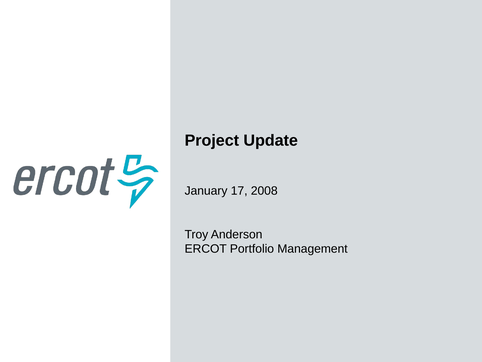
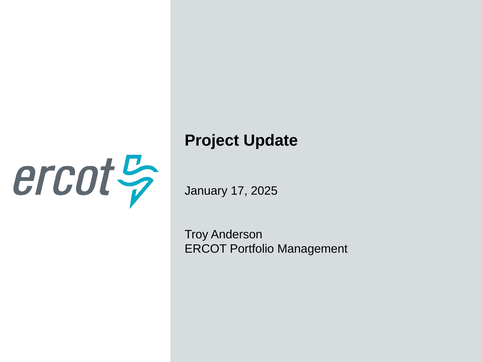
2008: 2008 -> 2025 (264, 191)
